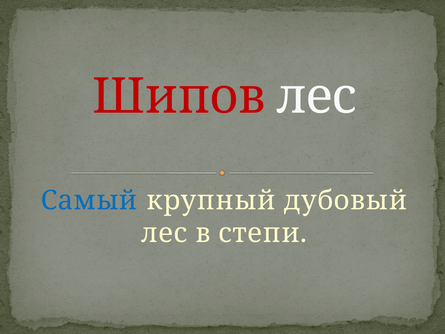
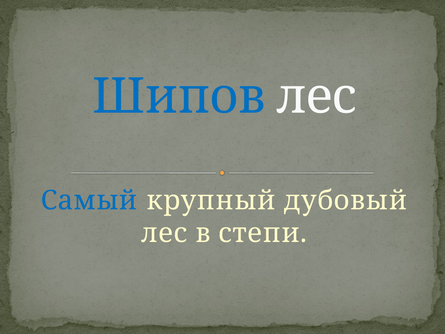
Шипов colour: red -> blue (179, 96)
